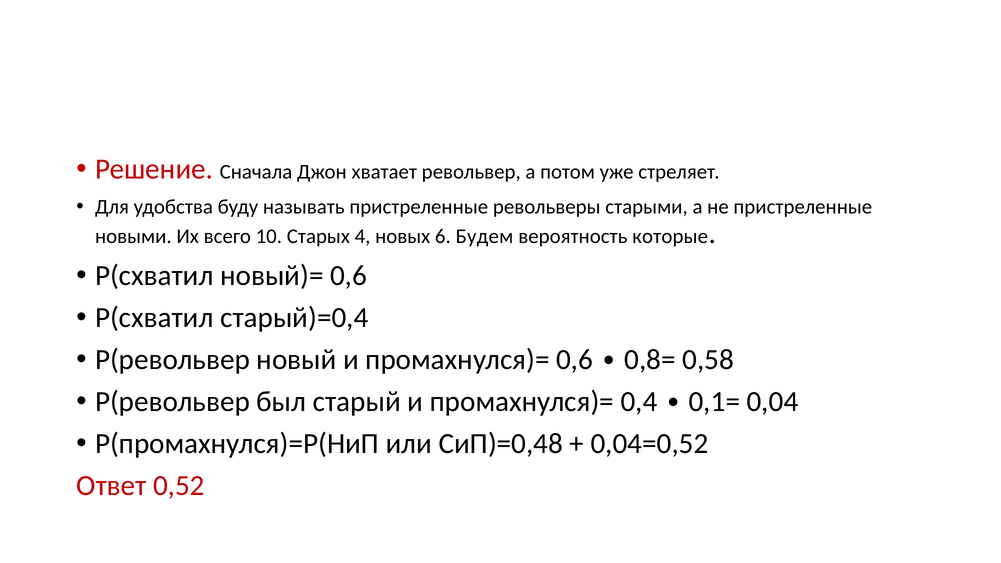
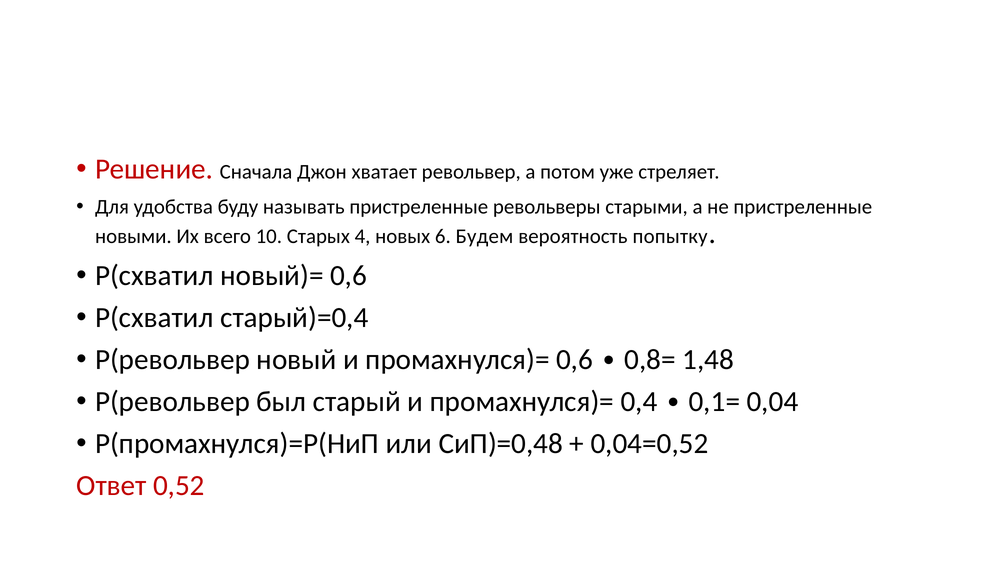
которые: которые -> попытку (670, 236)
0,58: 0,58 -> 1,48 (708, 360)
